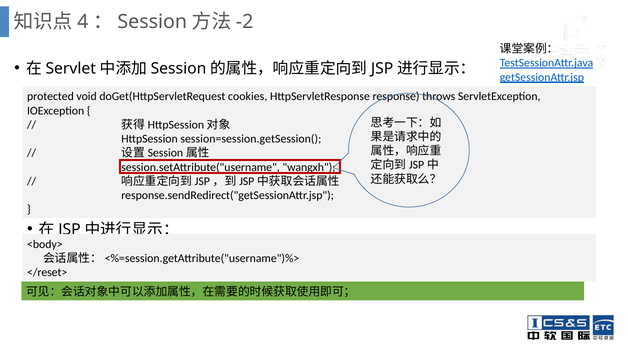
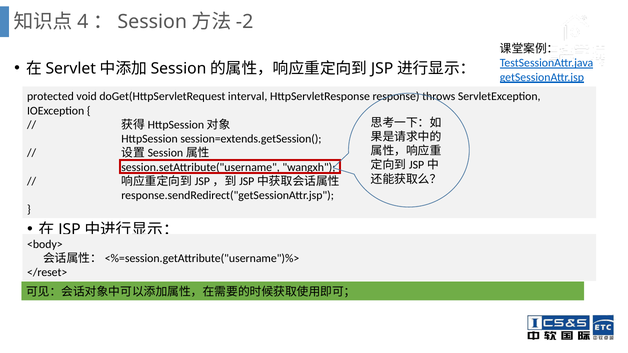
cookies: cookies -> interval (248, 97)
session=session.getSession(: session=session.getSession( -> session=extends.getSession( (251, 139)
